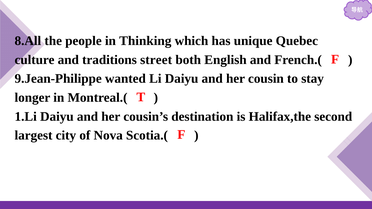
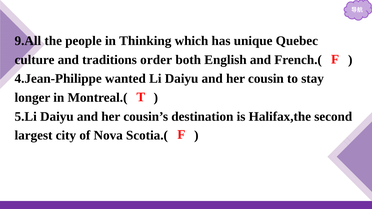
8.All: 8.All -> 9.All (28, 41)
street: street -> order (156, 60)
9.Jean-Philippe: 9.Jean-Philippe -> 4.Jean-Philippe (58, 79)
1.Li: 1.Li -> 5.Li (26, 117)
